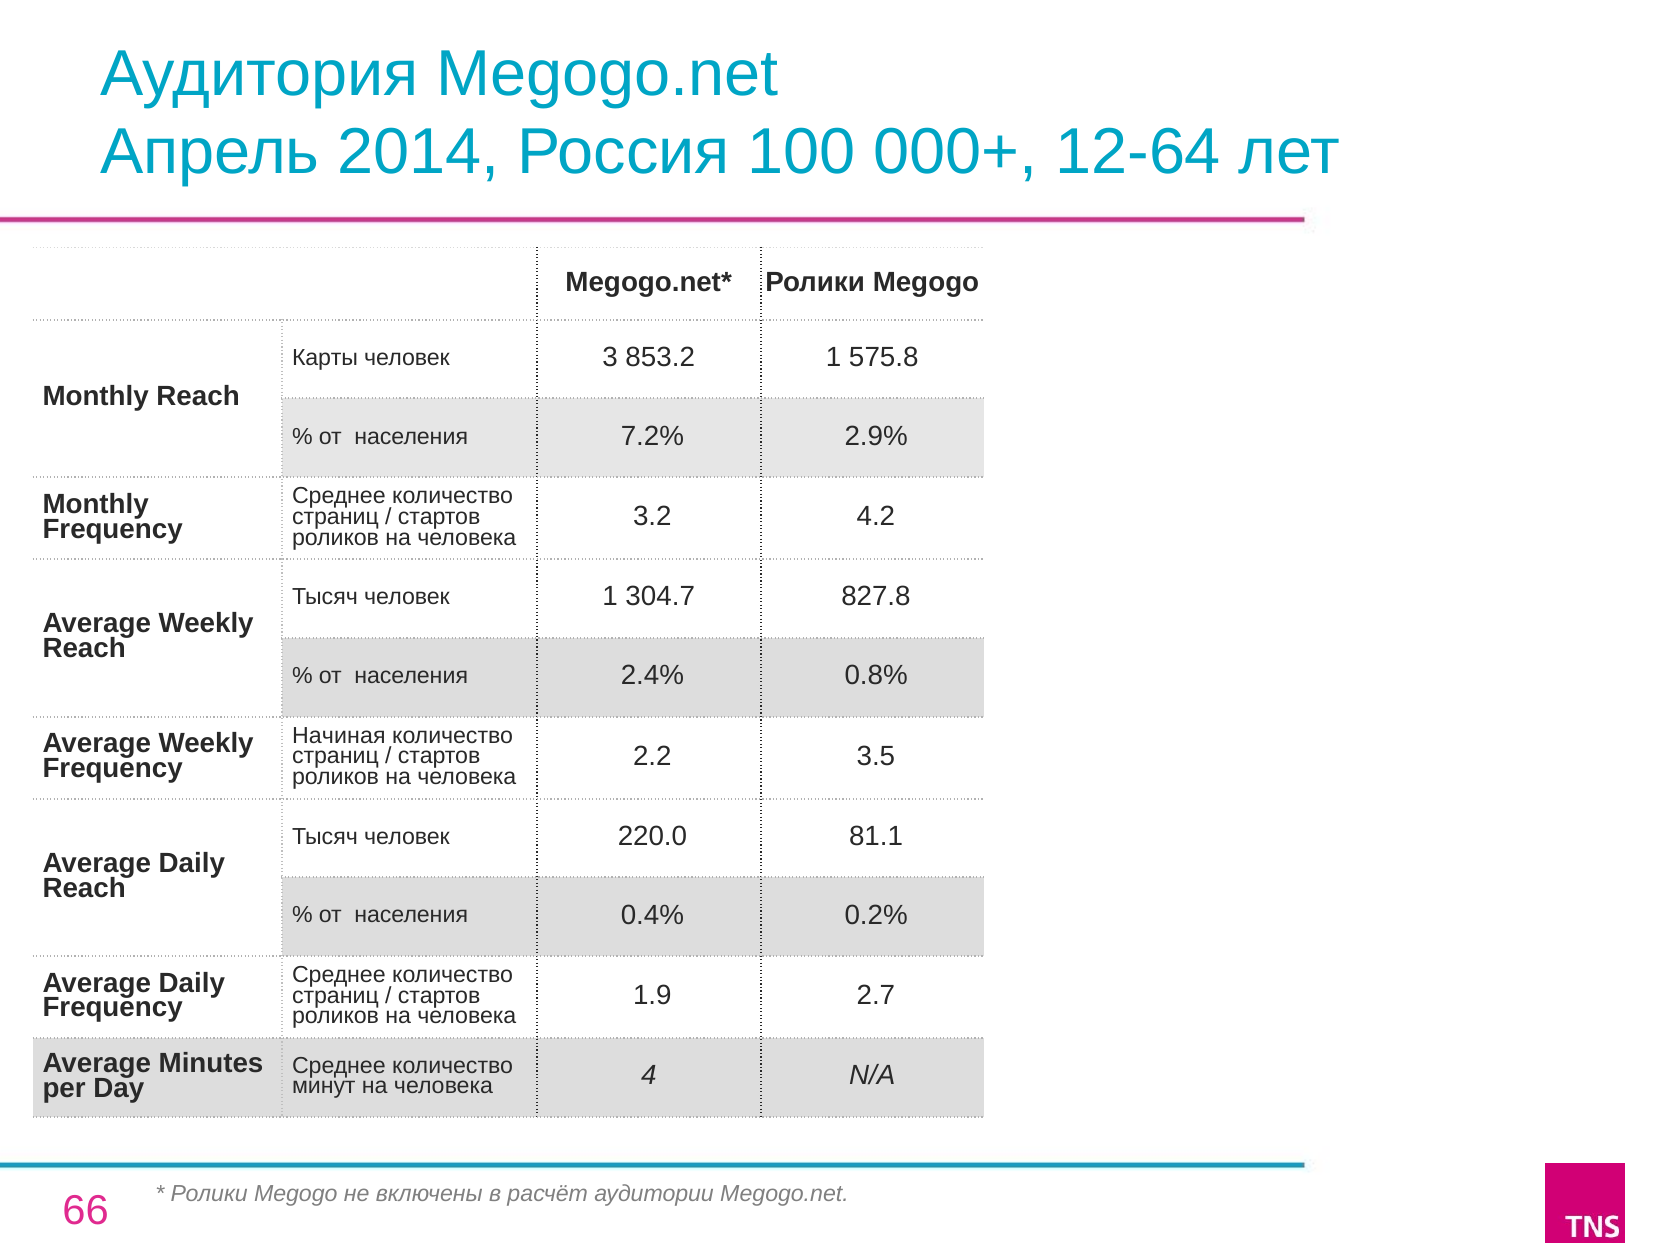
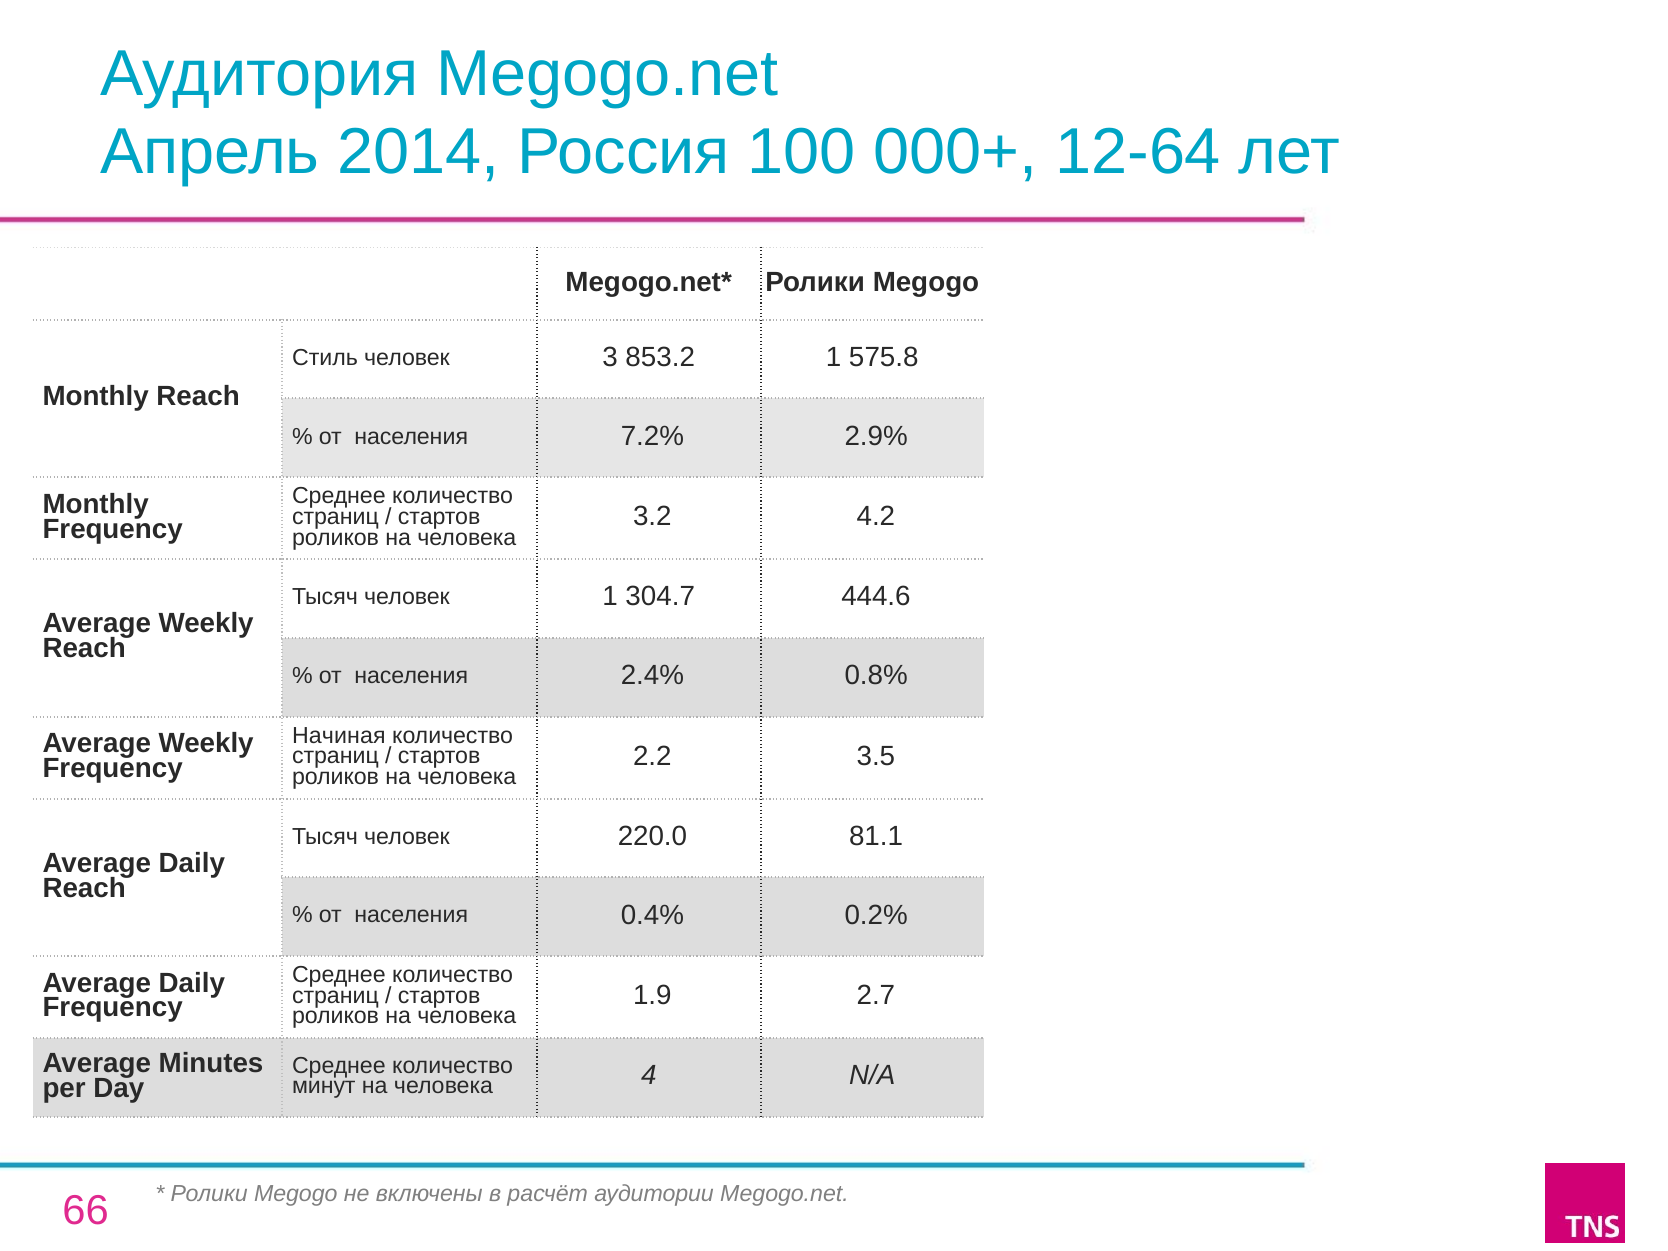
Карты: Карты -> Стиль (325, 358)
827.8: 827.8 -> 444.6 (876, 597)
